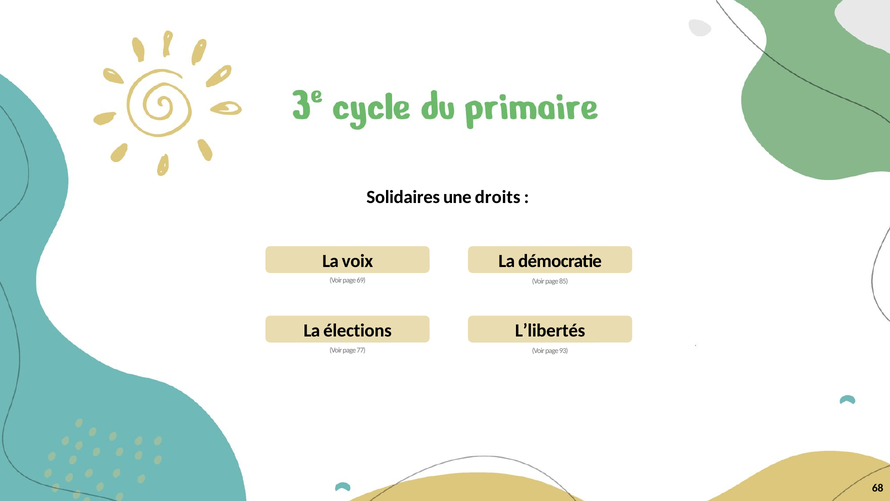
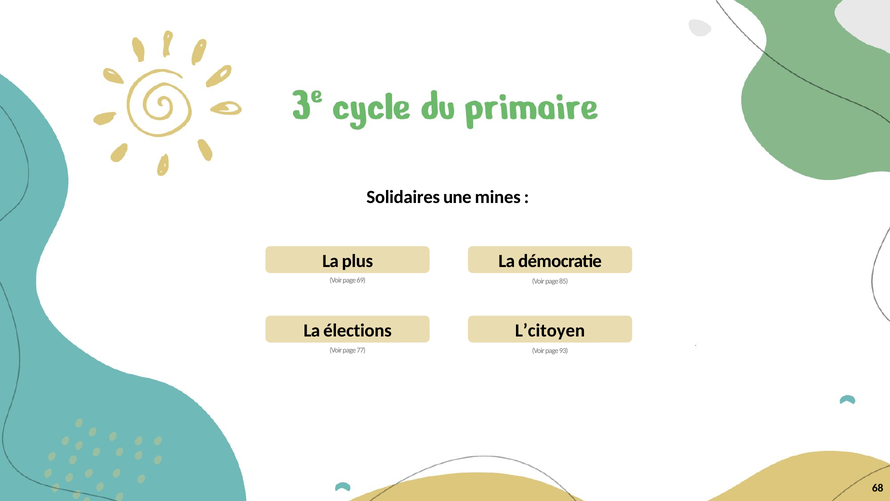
droits: droits -> mines (498, 197)
voix: voix -> plus (357, 261)
L’libertés: L’libertés -> L’citoyen (550, 330)
